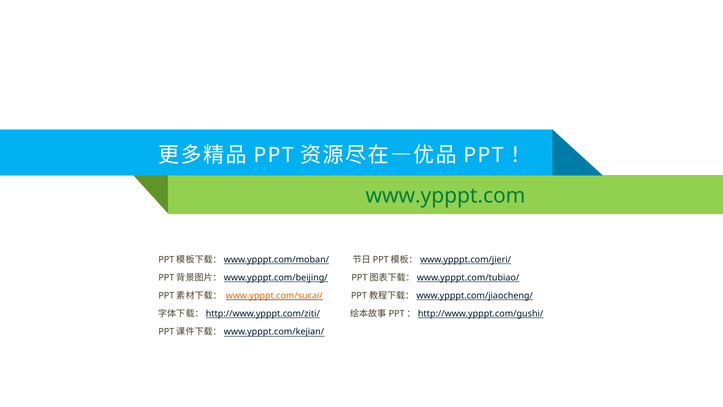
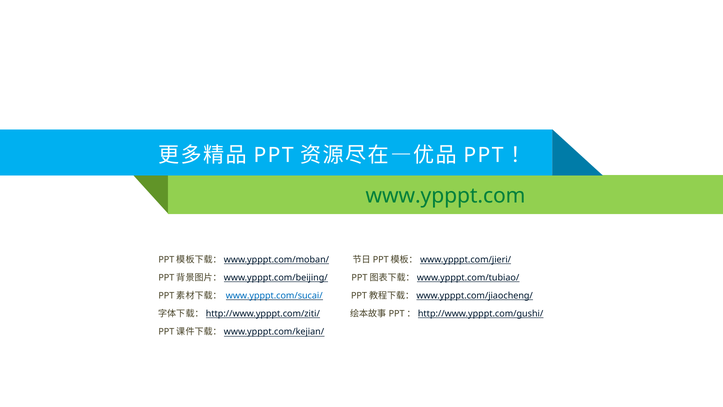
www.ypppt.com/sucai/ colour: orange -> blue (274, 296)
